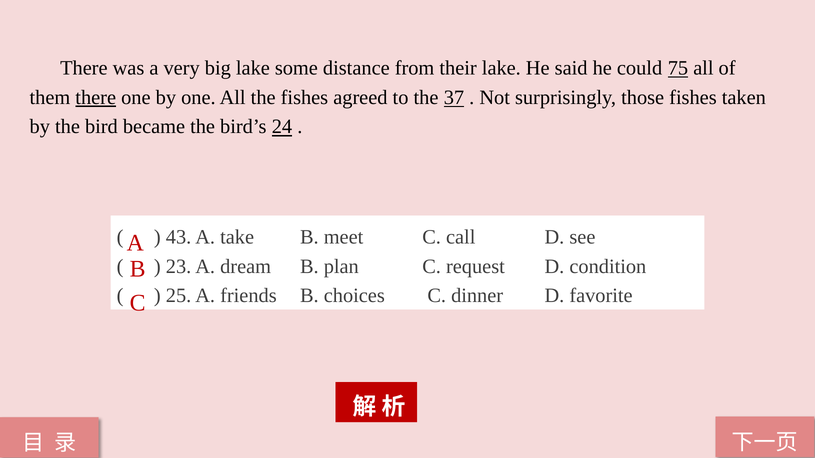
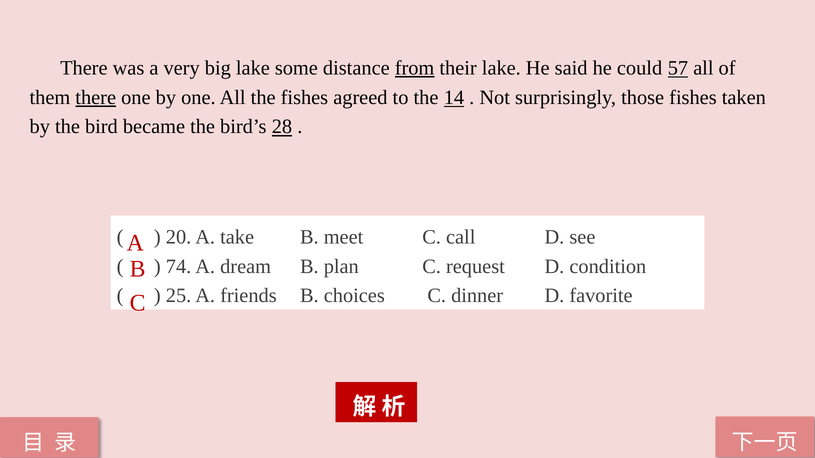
from underline: none -> present (415, 68)
75: 75 -> 57 (678, 68)
37: 37 -> 14 (454, 97)
24: 24 -> 28 (282, 127)
43: 43 -> 20 (179, 237)
23: 23 -> 74 (179, 267)
